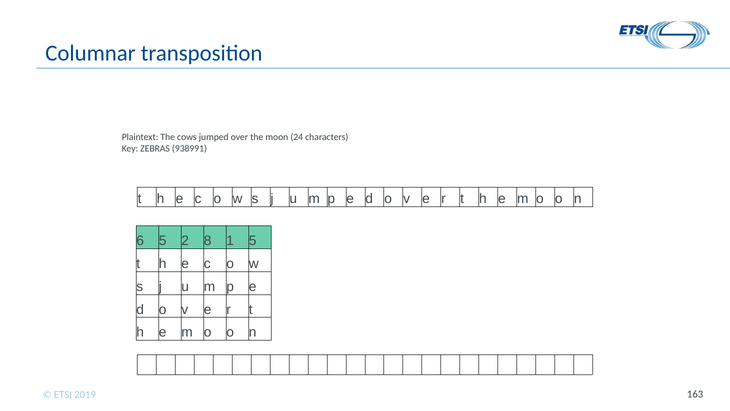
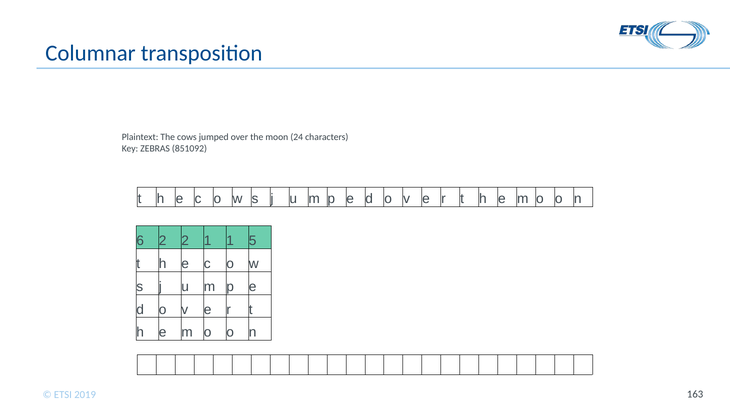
938991: 938991 -> 851092 (189, 148)
6 5: 5 -> 2 (163, 241)
2 8: 8 -> 1 (208, 241)
